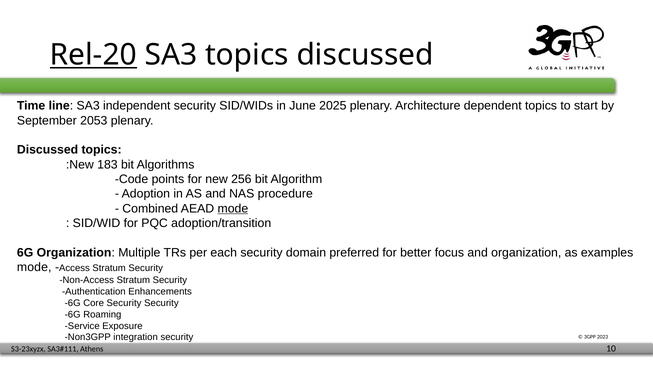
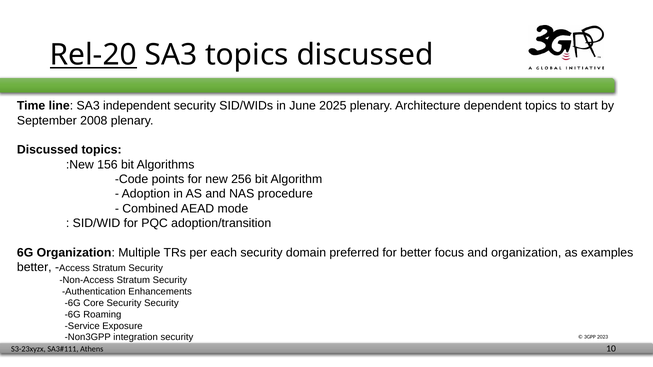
2053: 2053 -> 2008 (94, 121)
183: 183 -> 156 (107, 165)
mode underline: present -> none (233, 209)
mode: mode -> better (34, 268)
